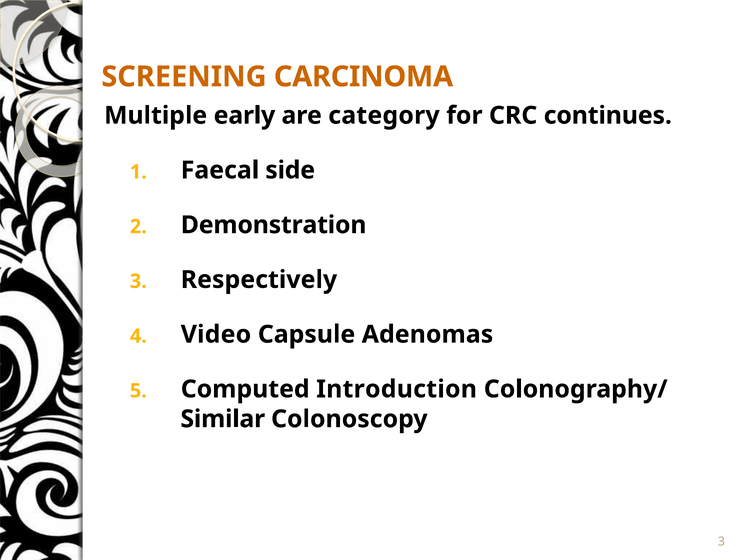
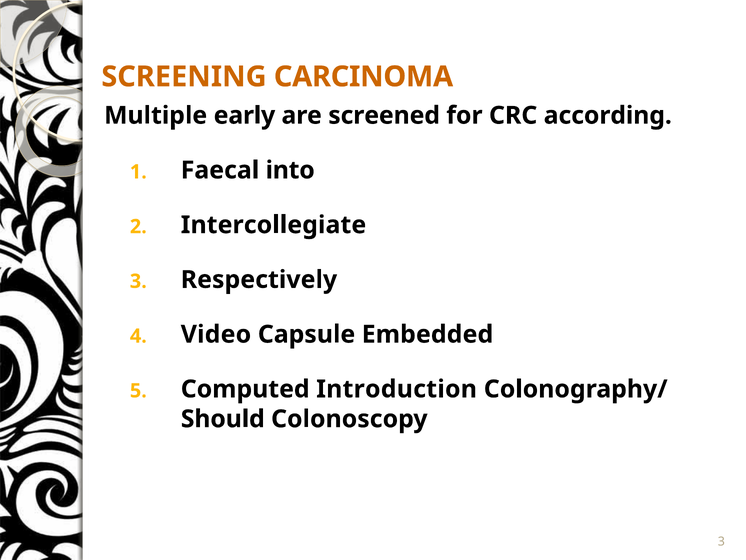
category: category -> screened (384, 115)
continues: continues -> according (608, 115)
side: side -> into (290, 170)
Demonstration: Demonstration -> Intercollegiate (273, 225)
Adenomas: Adenomas -> Embedded (427, 334)
Similar: Similar -> Should (223, 419)
